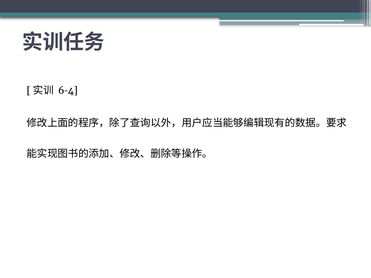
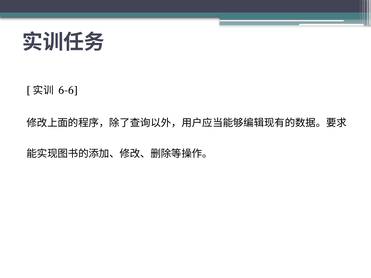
6-4: 6-4 -> 6-6 (68, 90)
